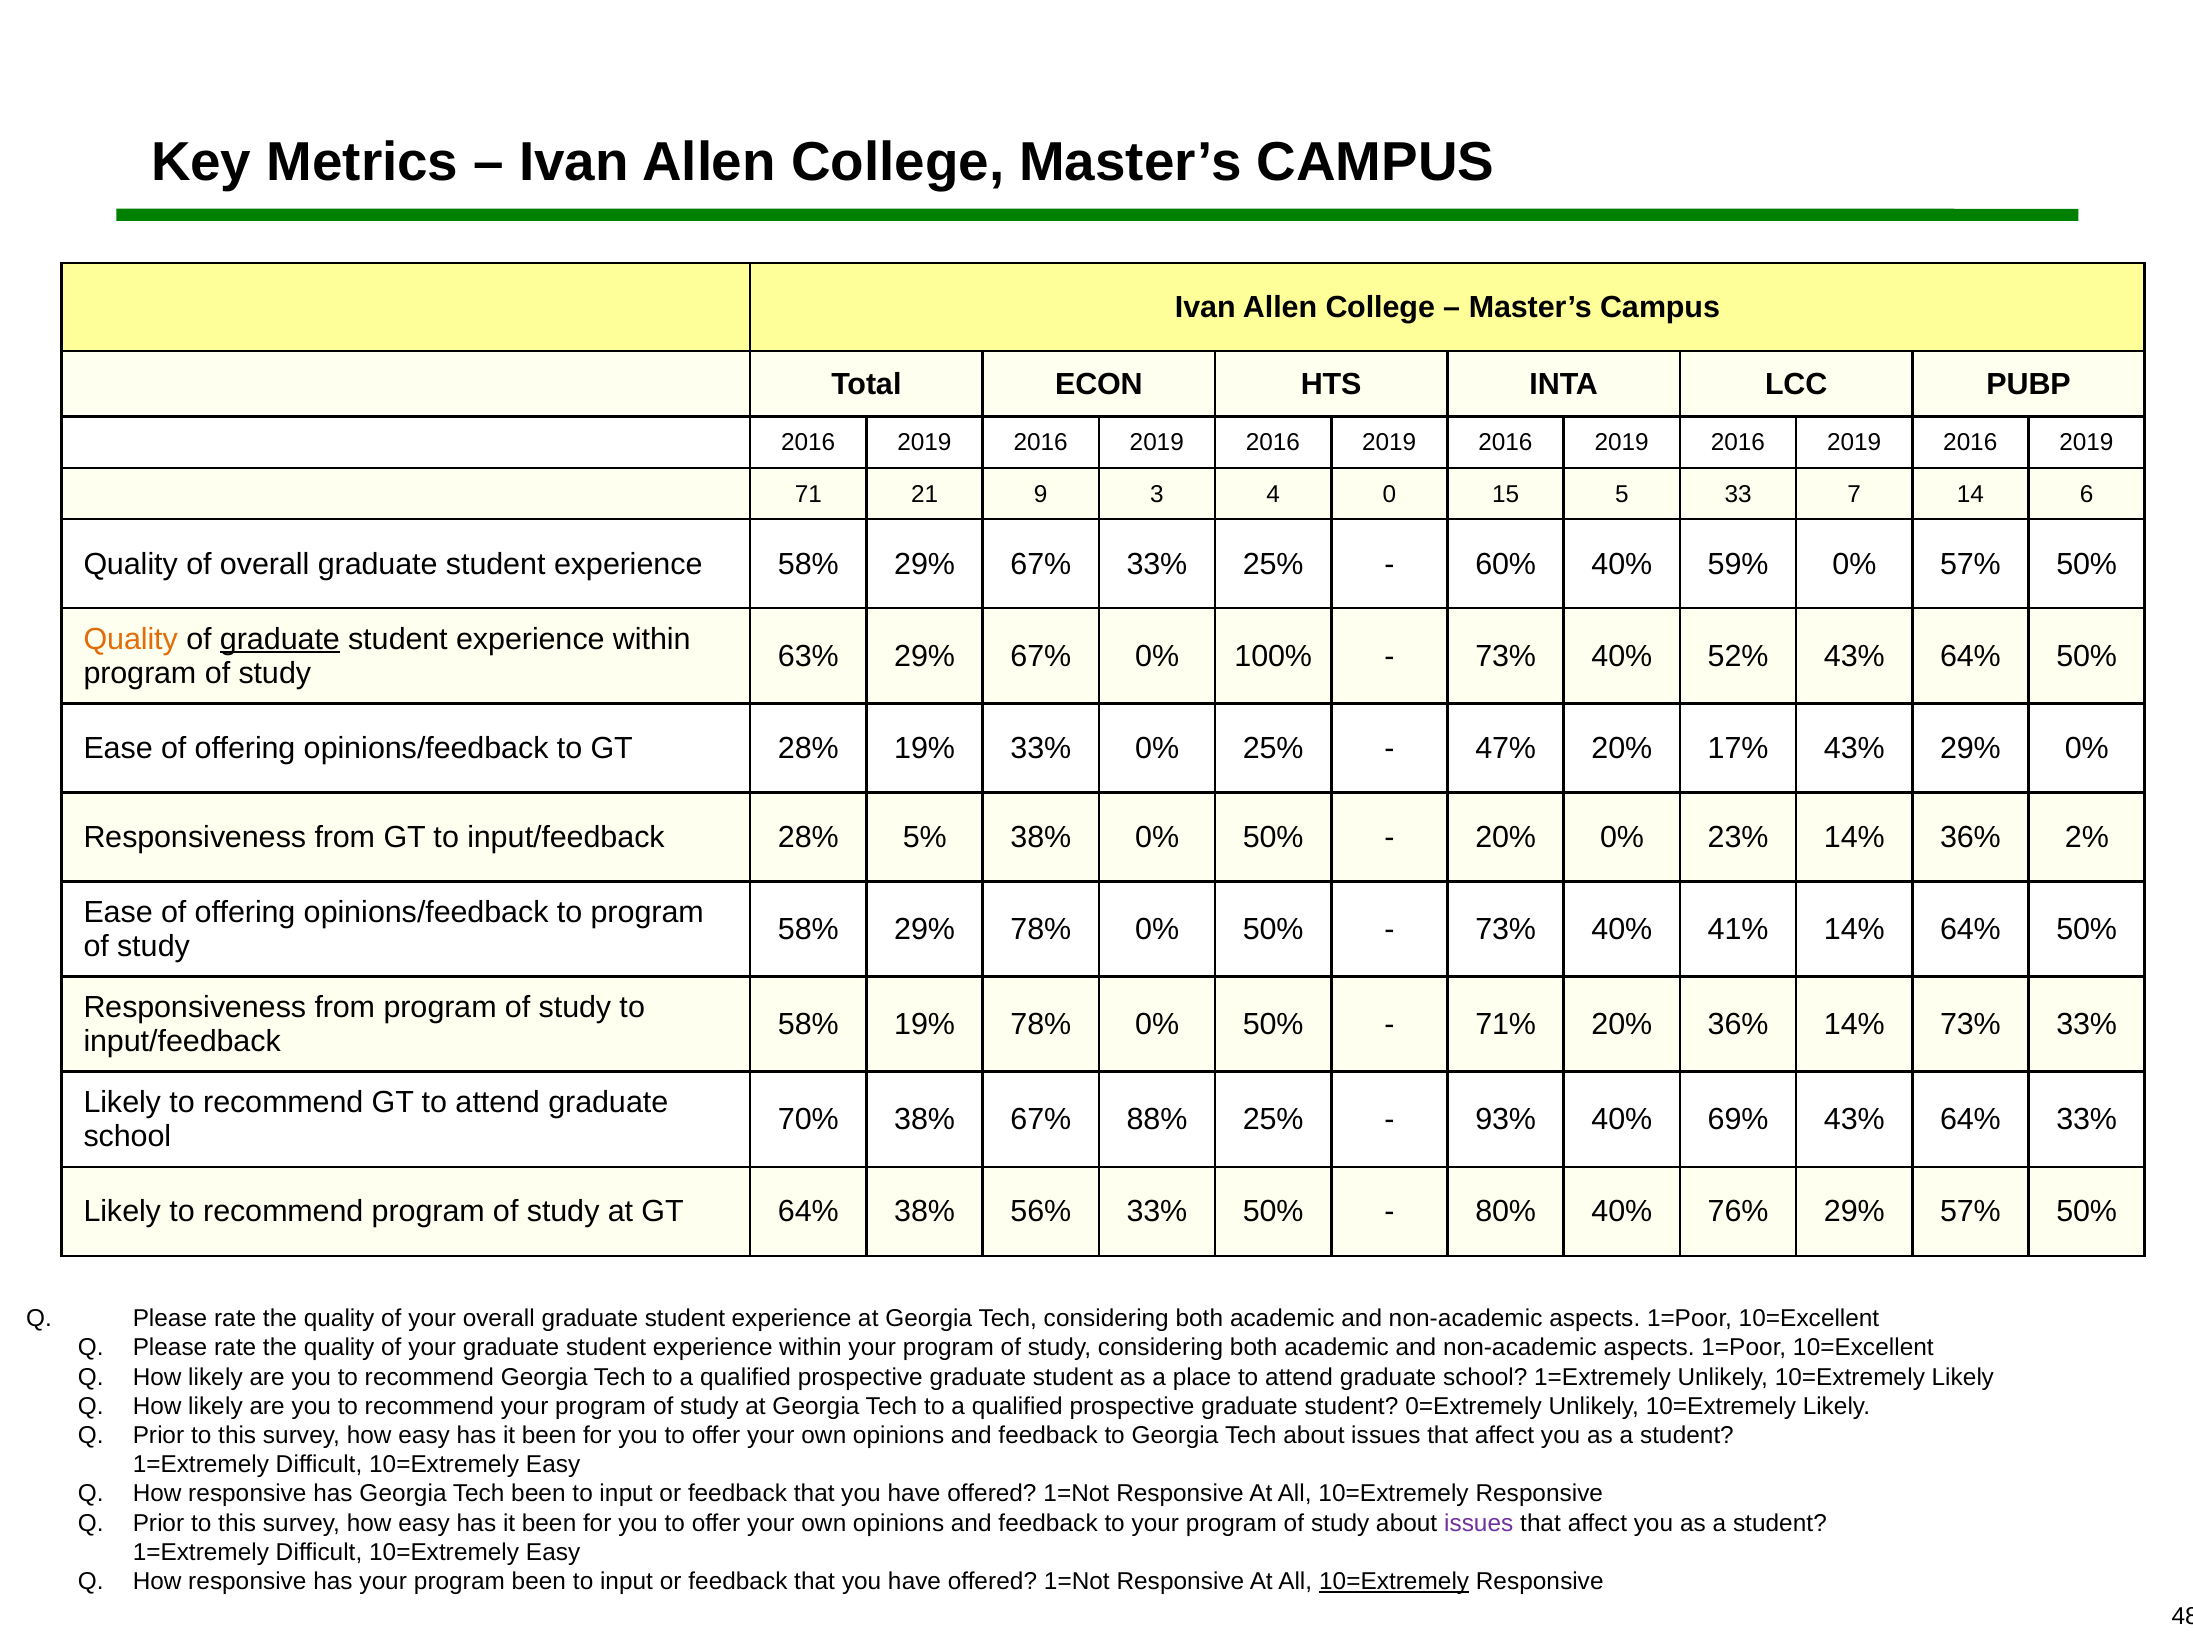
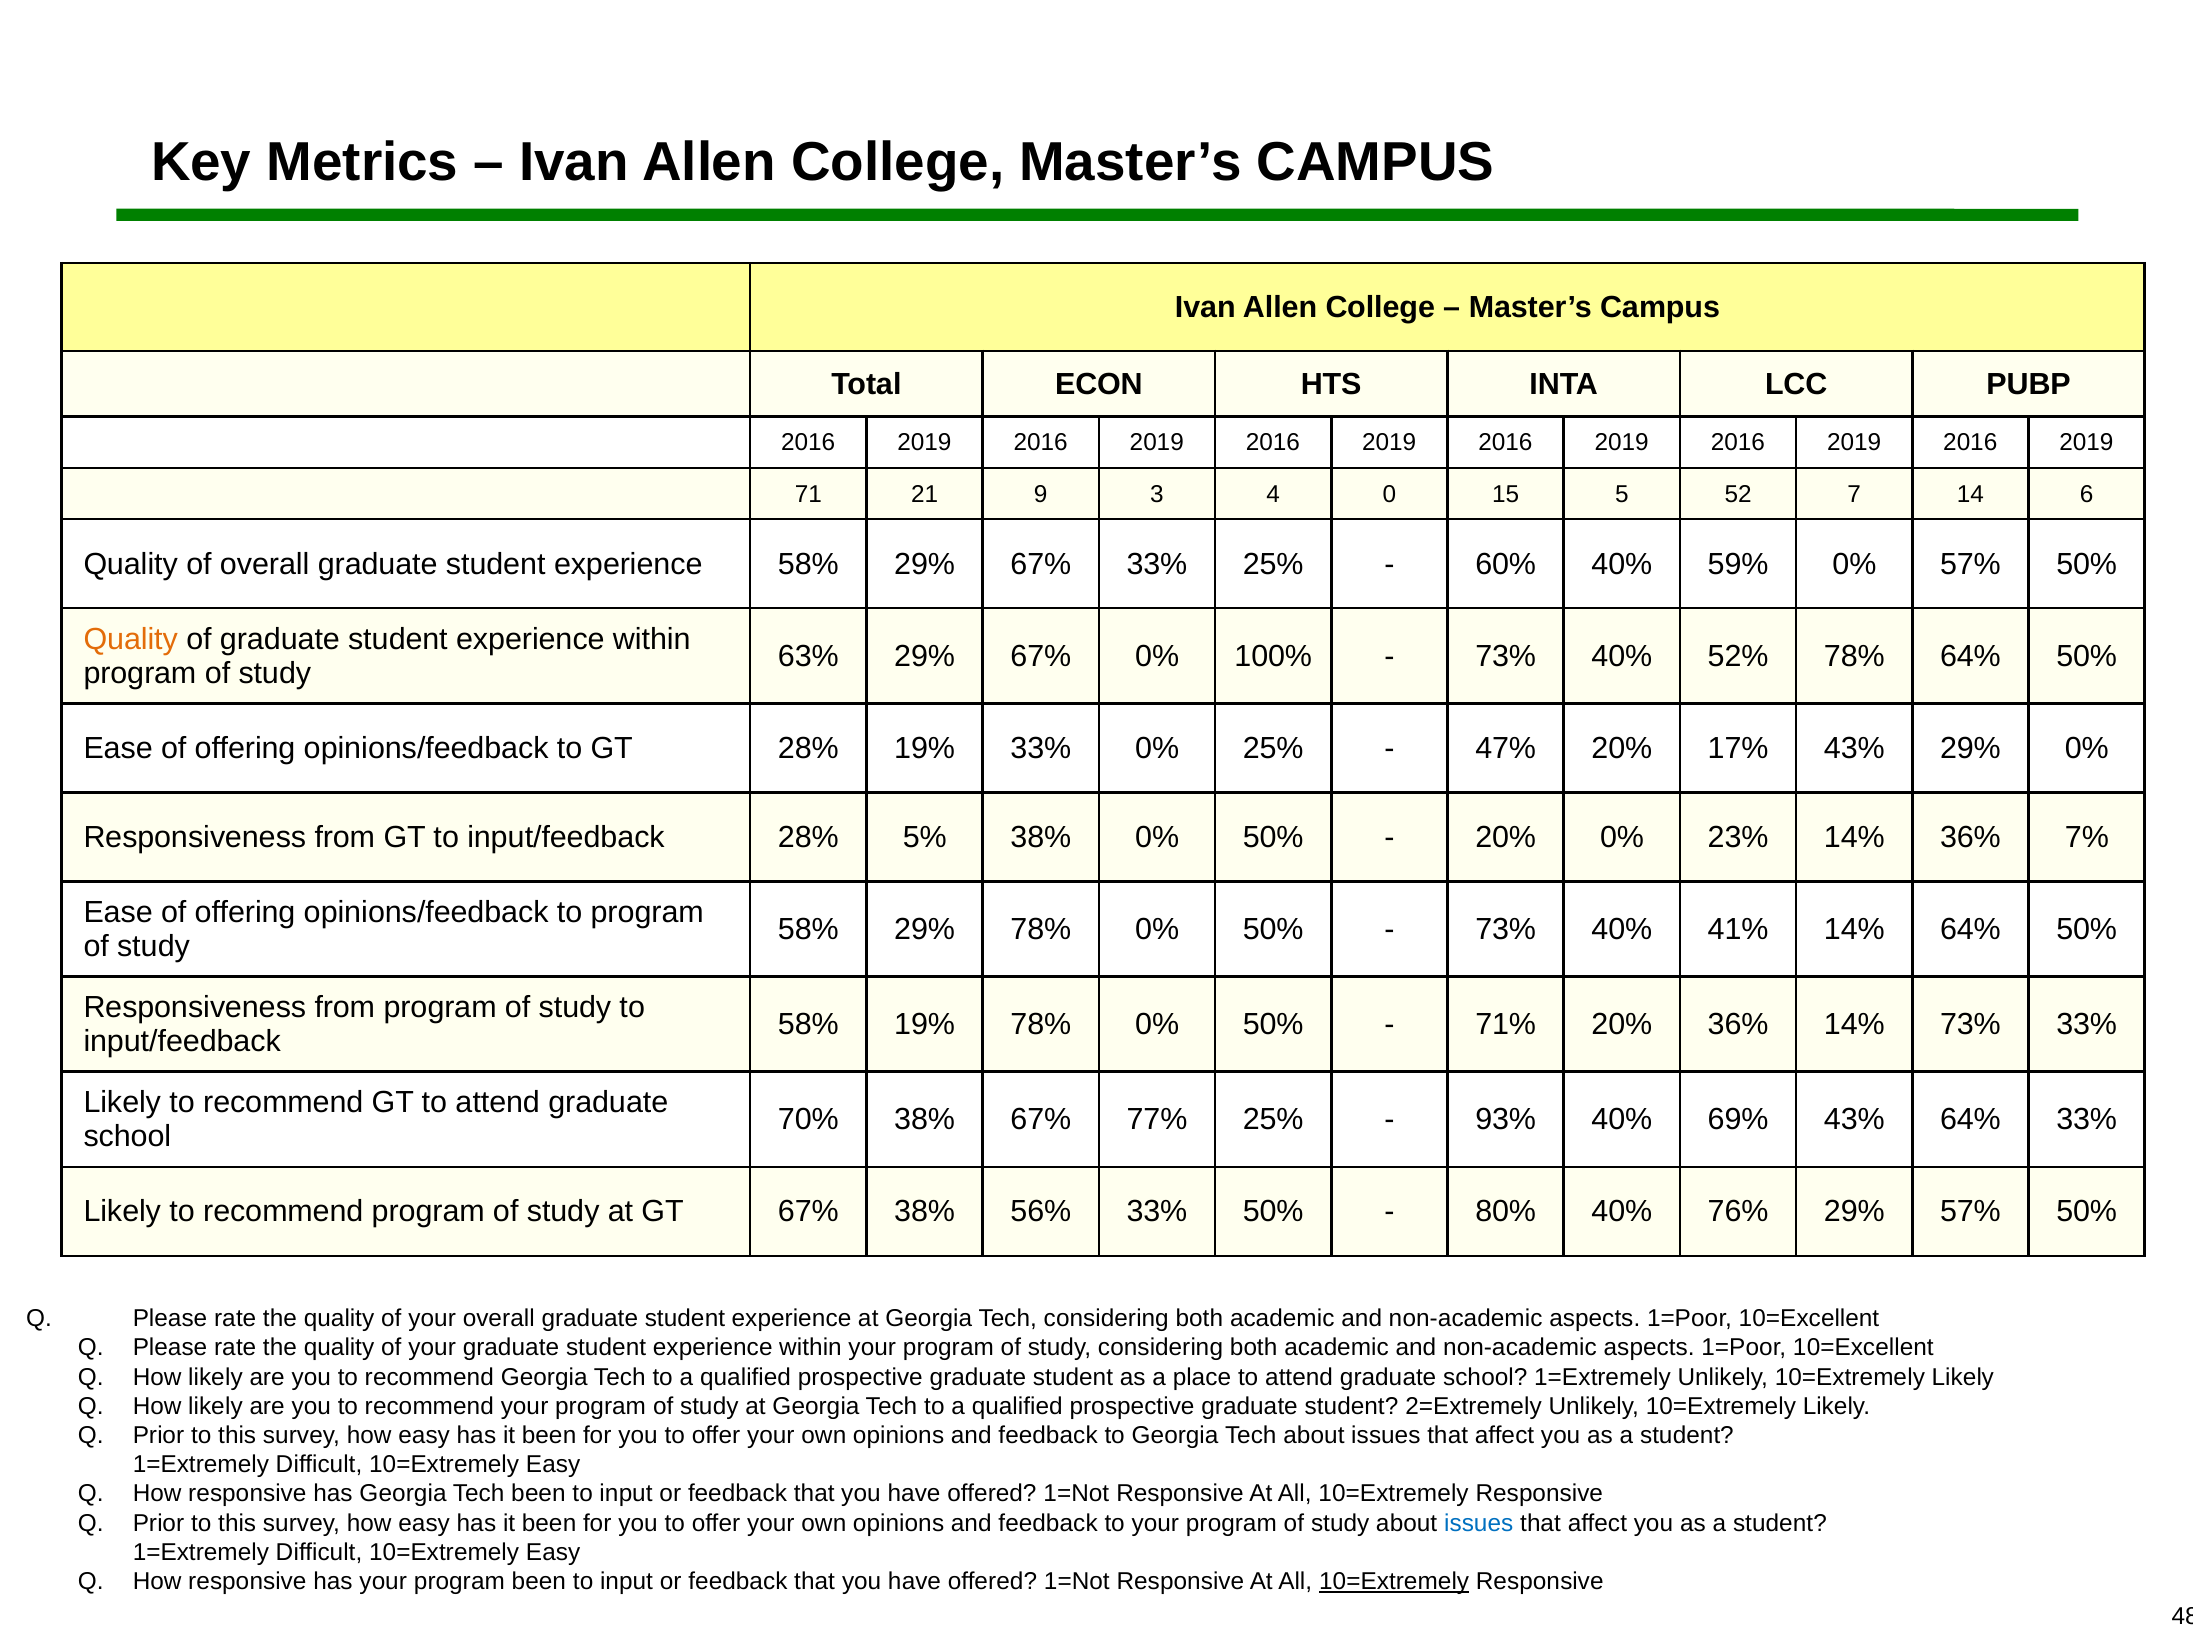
33: 33 -> 52 (1738, 494)
graduate underline: present -> none (280, 639)
52% 43%: 43% -> 78% (1854, 656)
2%: 2% -> 7% (2087, 837)
88%: 88% -> 77% (1157, 1120)
GT 64%: 64% -> 67% (808, 1212)
0=Extremely: 0=Extremely -> 2=Extremely (1473, 1406)
issues colour: purple -> blue (1479, 1523)
